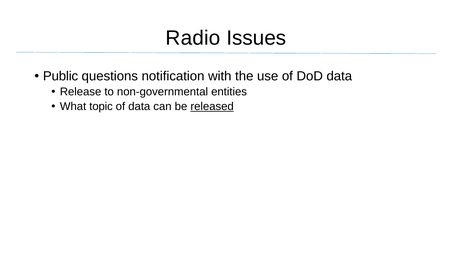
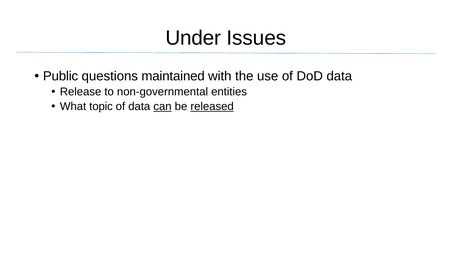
Radio: Radio -> Under (193, 38)
notification: notification -> maintained (173, 76)
can underline: none -> present (163, 107)
